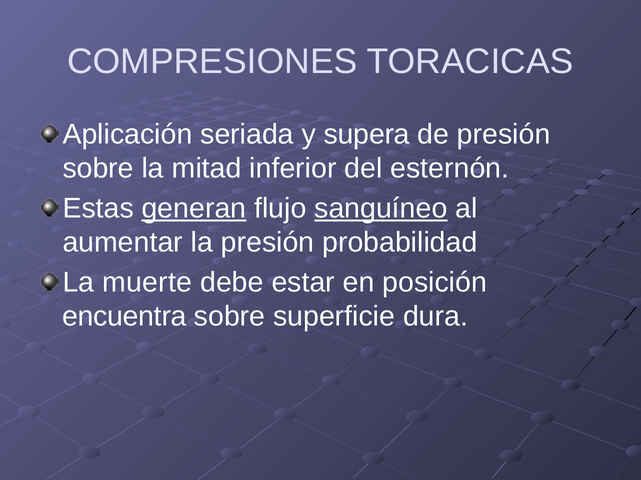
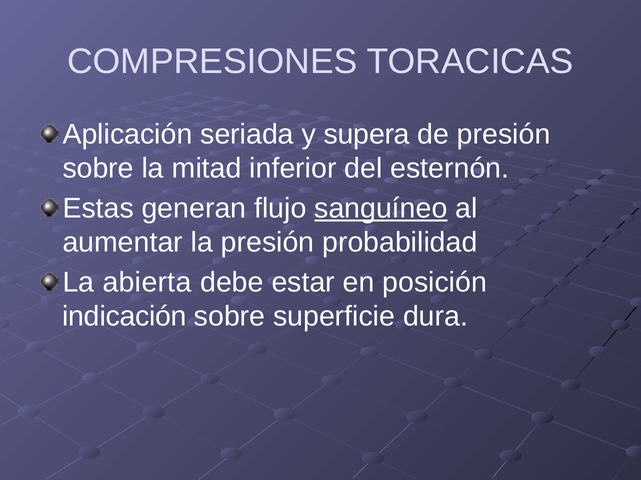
generan underline: present -> none (194, 209)
muerte: muerte -> abierta (147, 283)
encuentra: encuentra -> indicación (124, 317)
